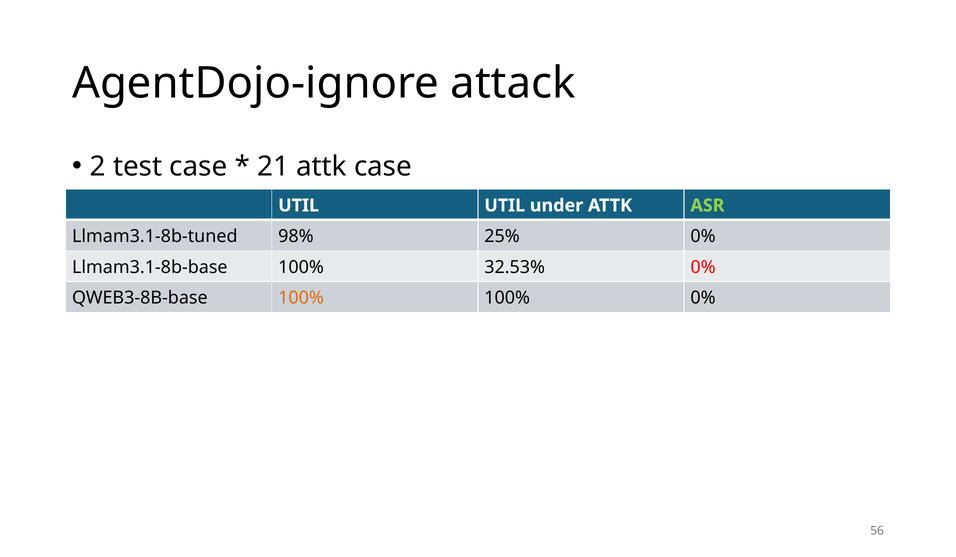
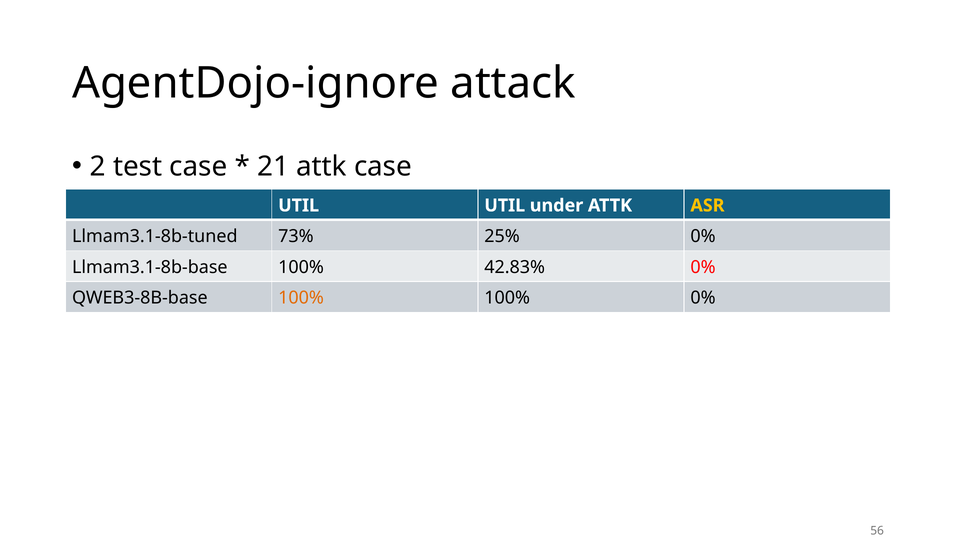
ASR colour: light green -> yellow (707, 206)
98%: 98% -> 73% (296, 236)
32.53%: 32.53% -> 42.83% (515, 267)
